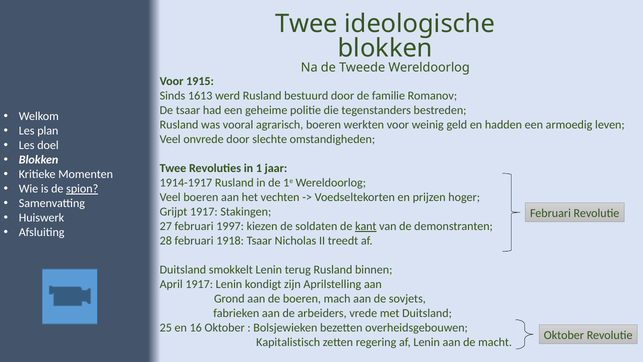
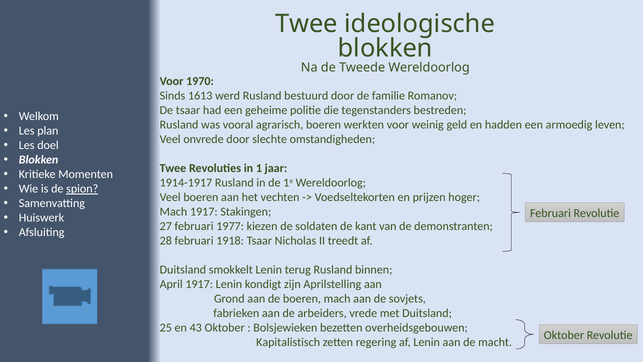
1915: 1915 -> 1970 (200, 81)
Grijpt: Grijpt -> Mach (173, 212)
1997: 1997 -> 1977 (230, 226)
kant underline: present -> none (366, 226)
16: 16 -> 43 (196, 327)
